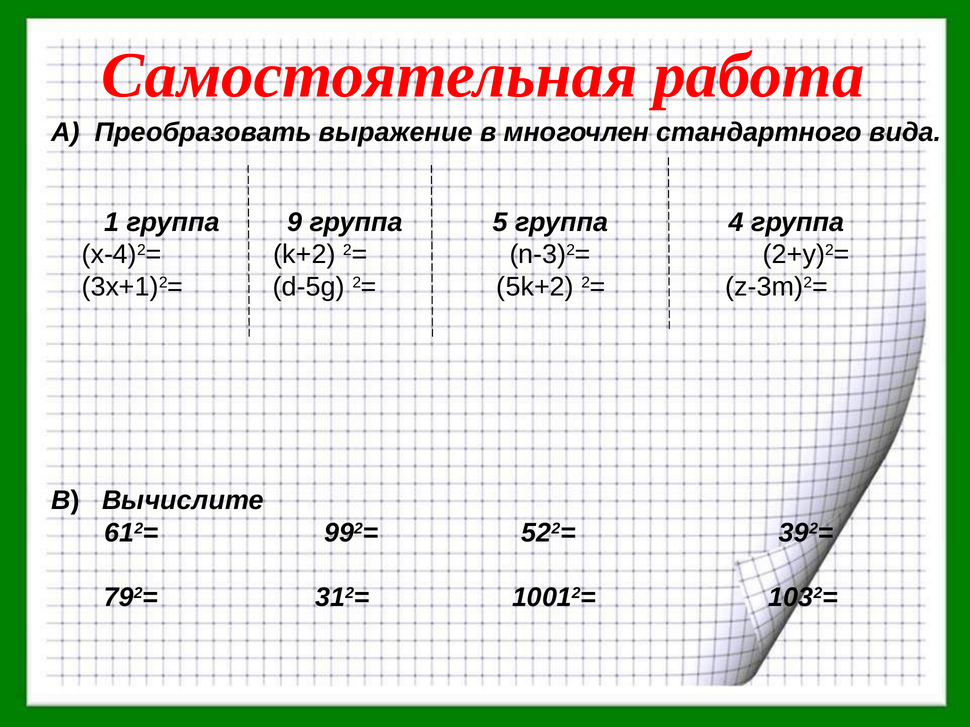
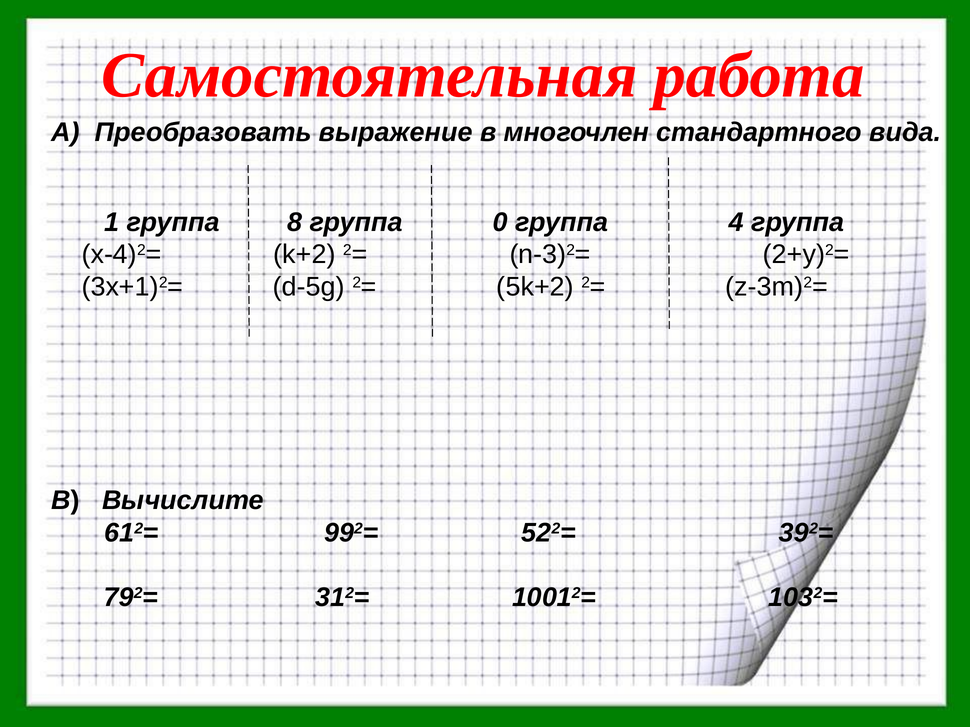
9: 9 -> 8 (295, 222)
5: 5 -> 0 (500, 222)
